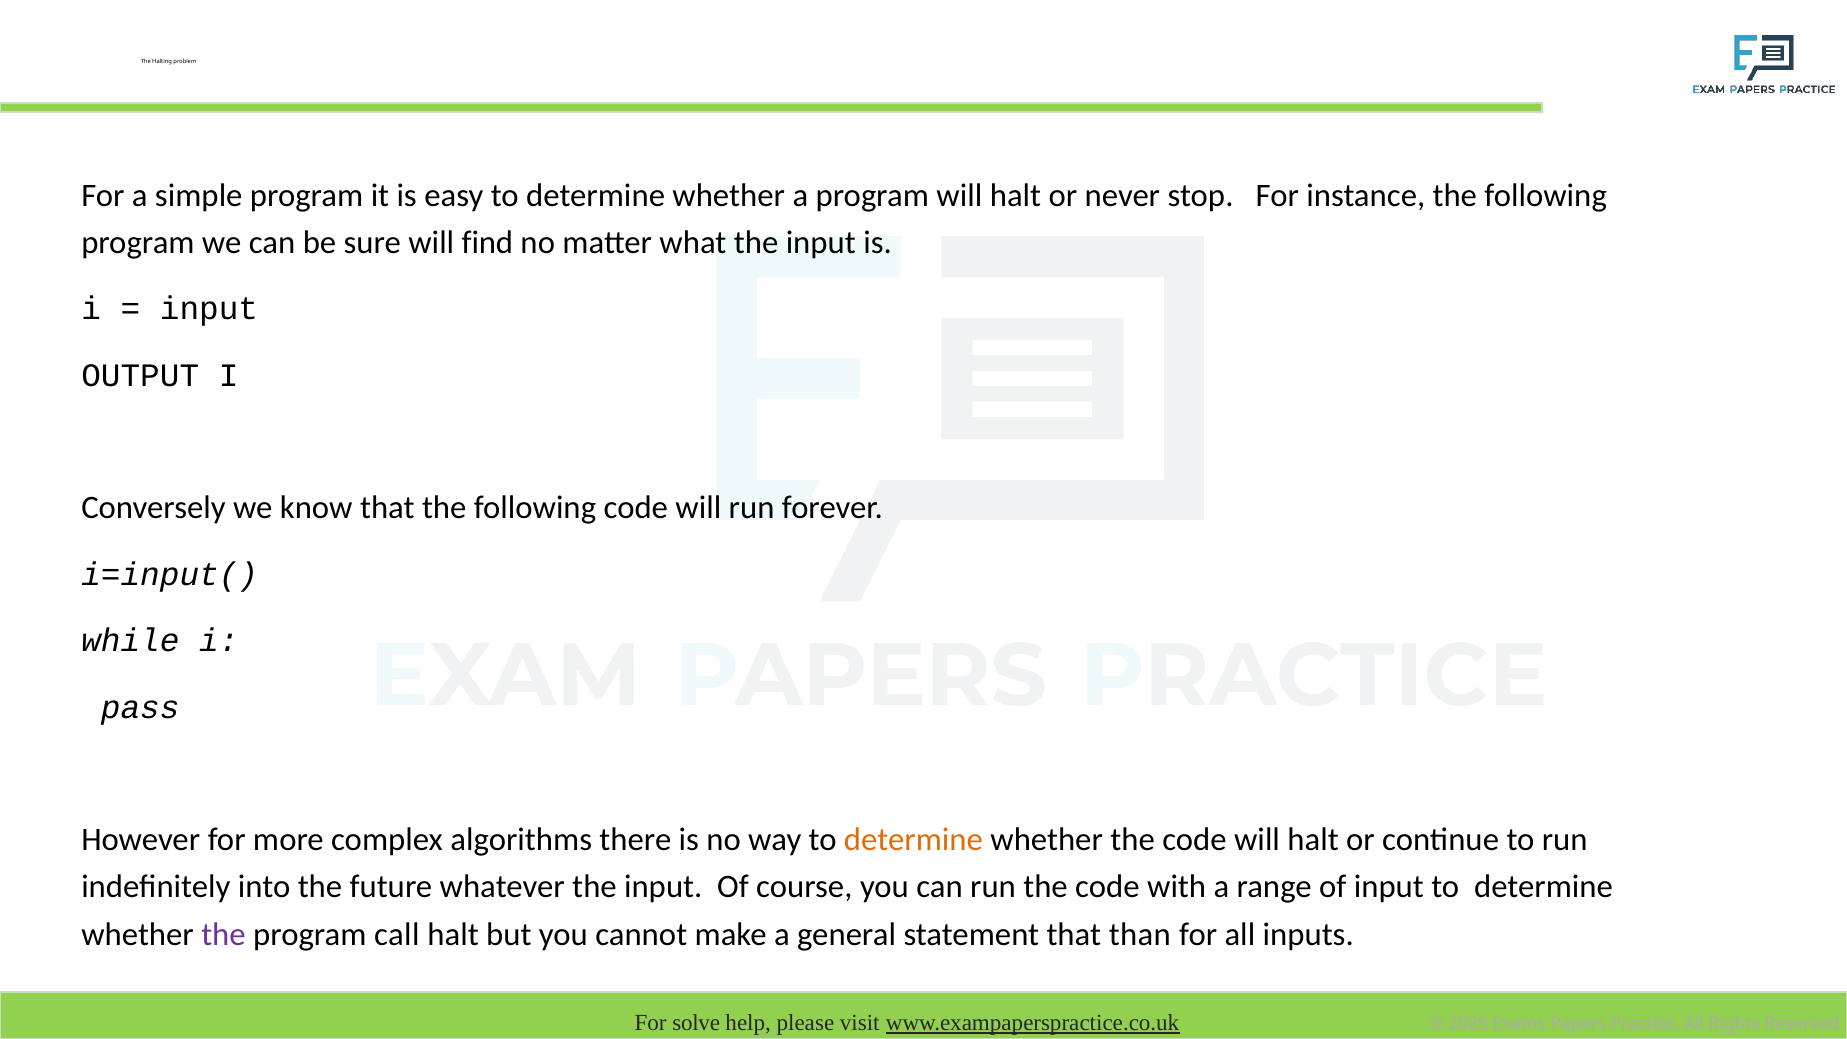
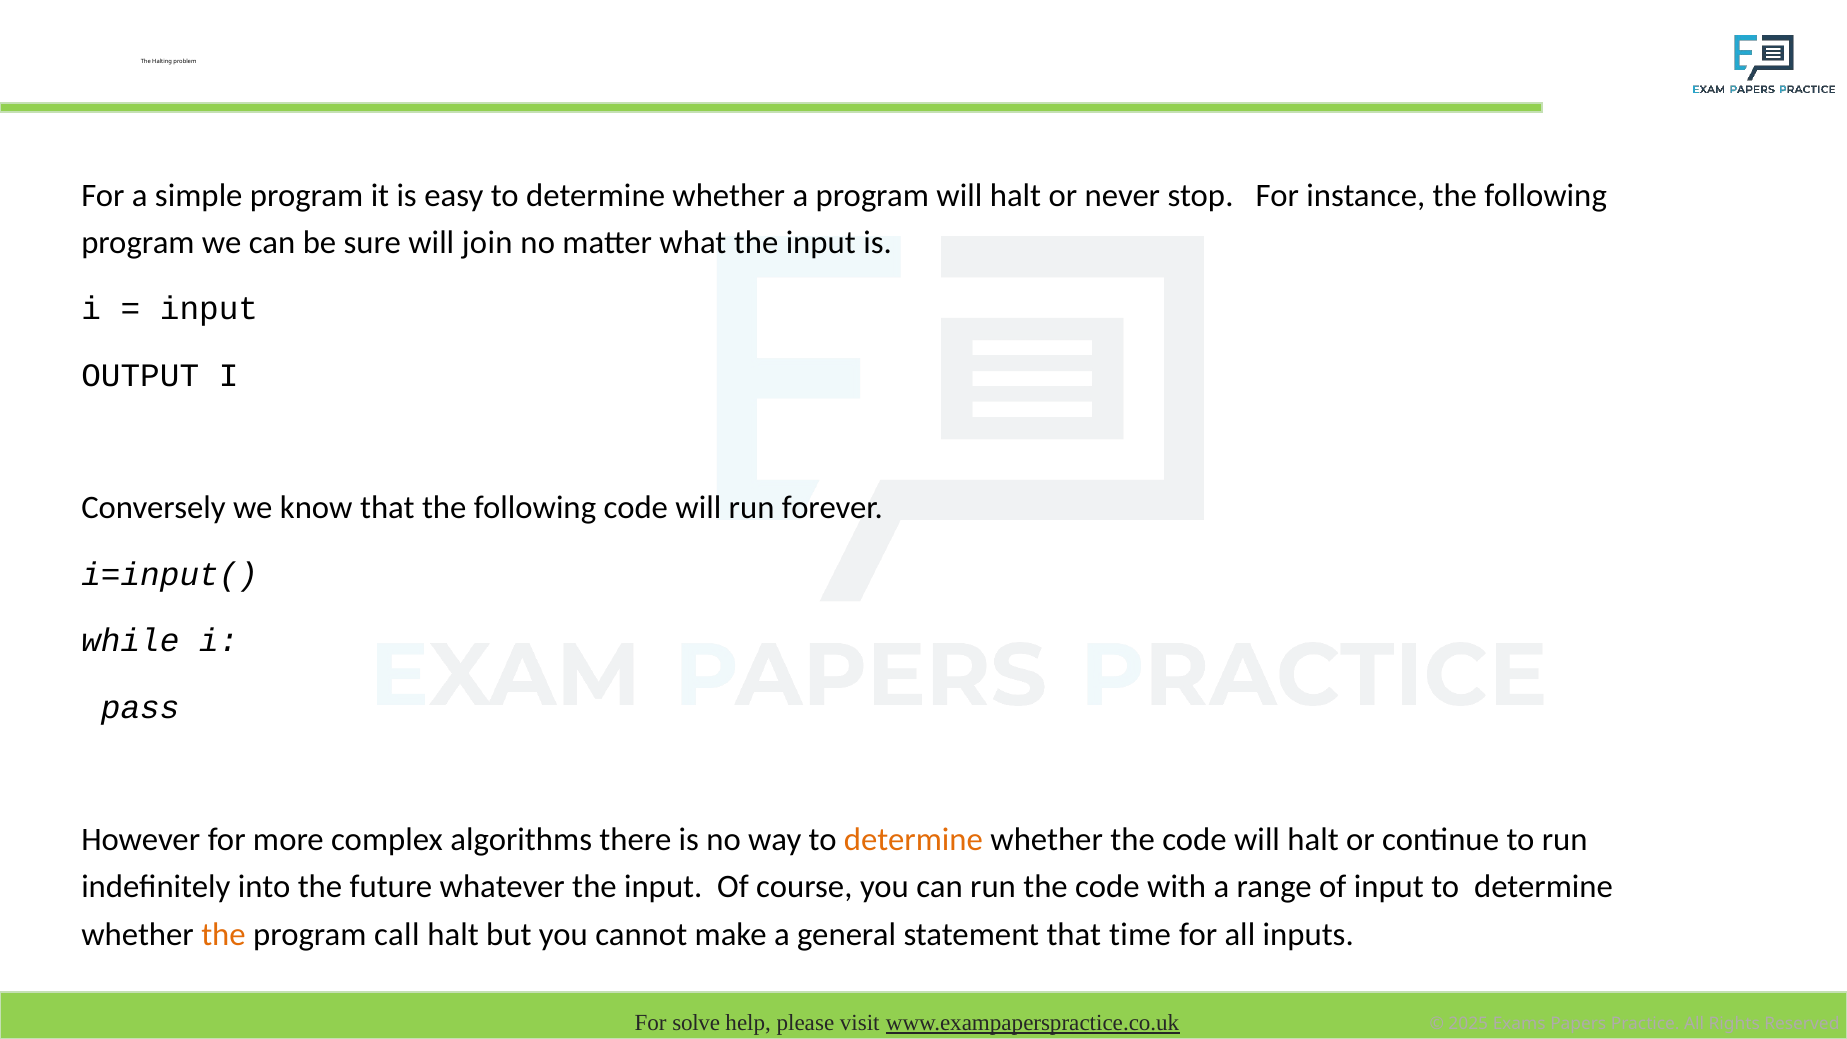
find: find -> join (487, 243)
the colour: purple -> orange (223, 934)
than: than -> time (1140, 934)
